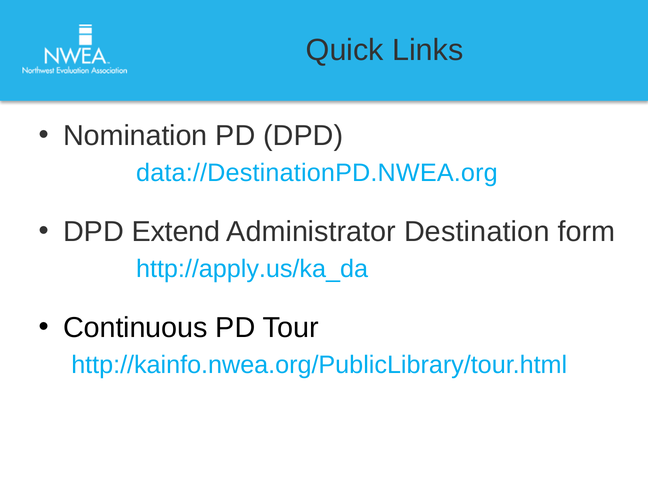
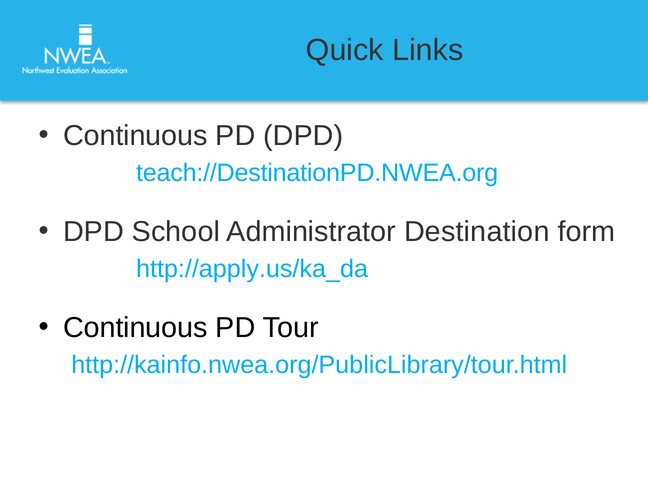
Nomination: Nomination -> Continuous (135, 136)
data://DestinationPD.NWEA.org: data://DestinationPD.NWEA.org -> teach://DestinationPD.NWEA.org (317, 173)
Extend: Extend -> School (176, 232)
